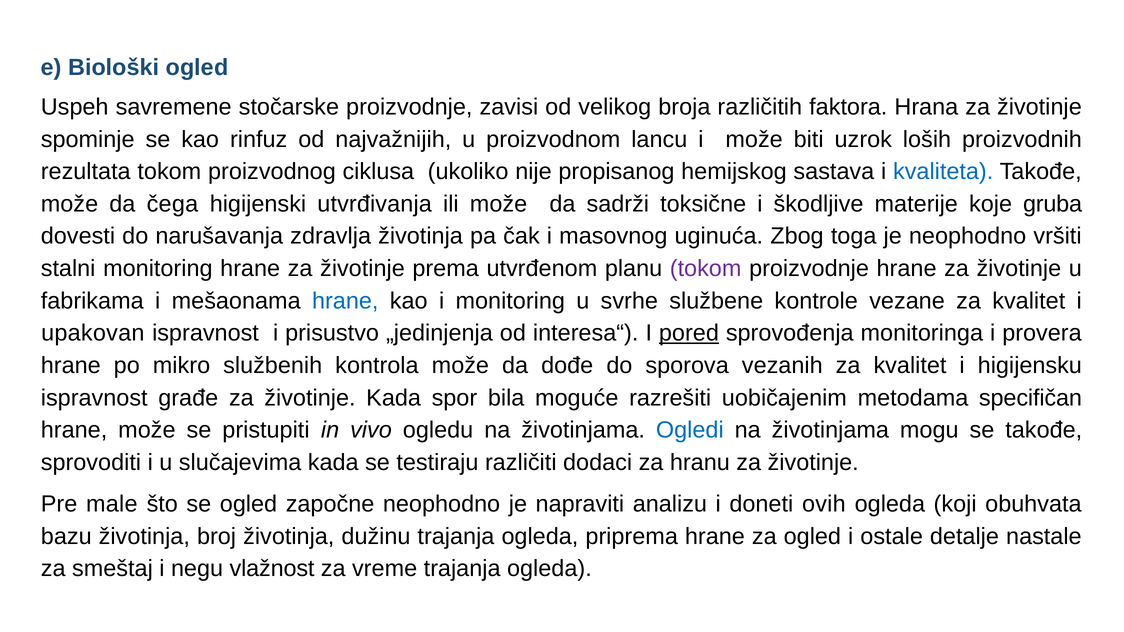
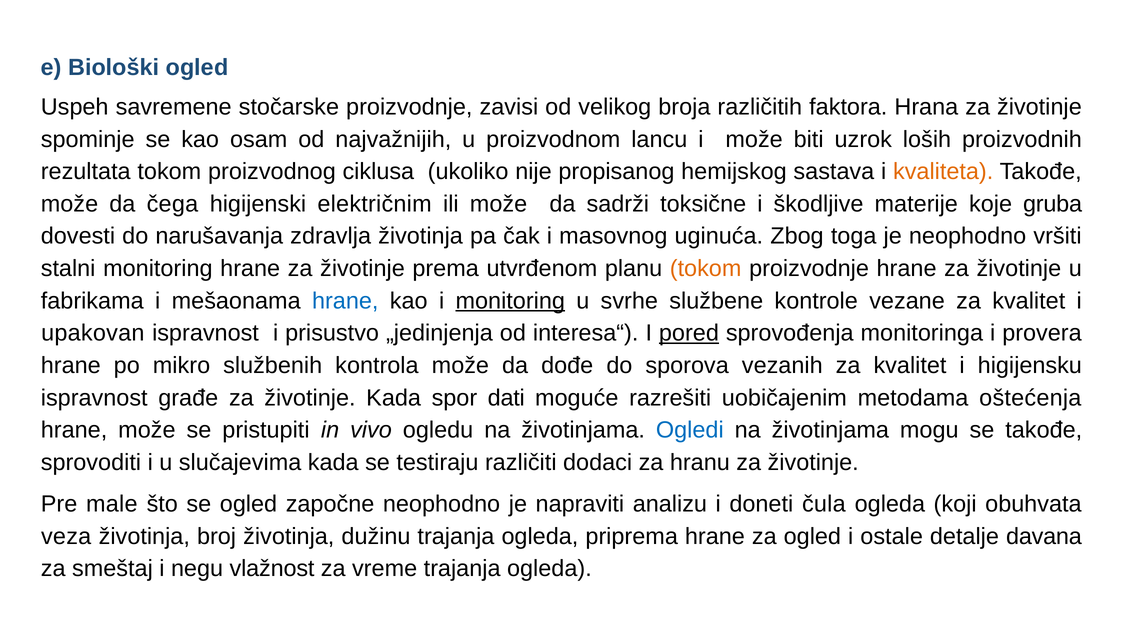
rinfuz: rinfuz -> osam (259, 139)
kvaliteta colour: blue -> orange (943, 172)
utvrđivanja: utvrđivanja -> električnim (375, 204)
tokom colour: purple -> orange (706, 269)
monitoring underline: none -> present (510, 301)
bila: bila -> dati (506, 398)
specifičan: specifičan -> oštećenja (1030, 398)
ovih: ovih -> čula (824, 504)
bazu: bazu -> veza (66, 537)
nastale: nastale -> davana (1044, 537)
